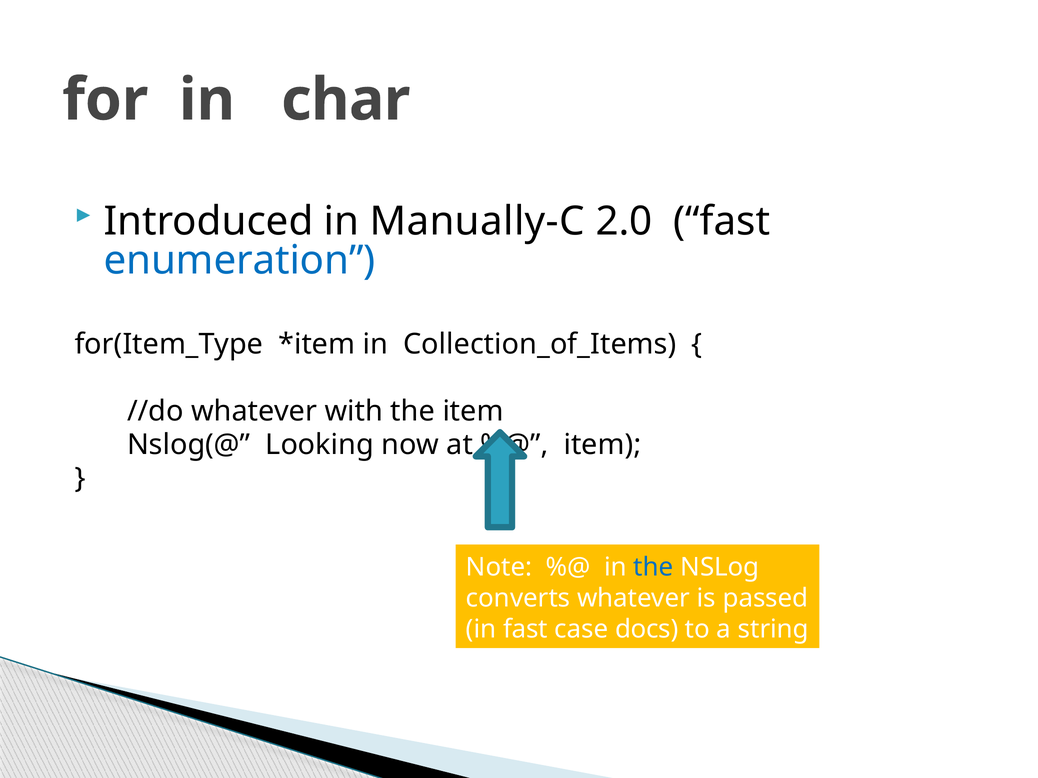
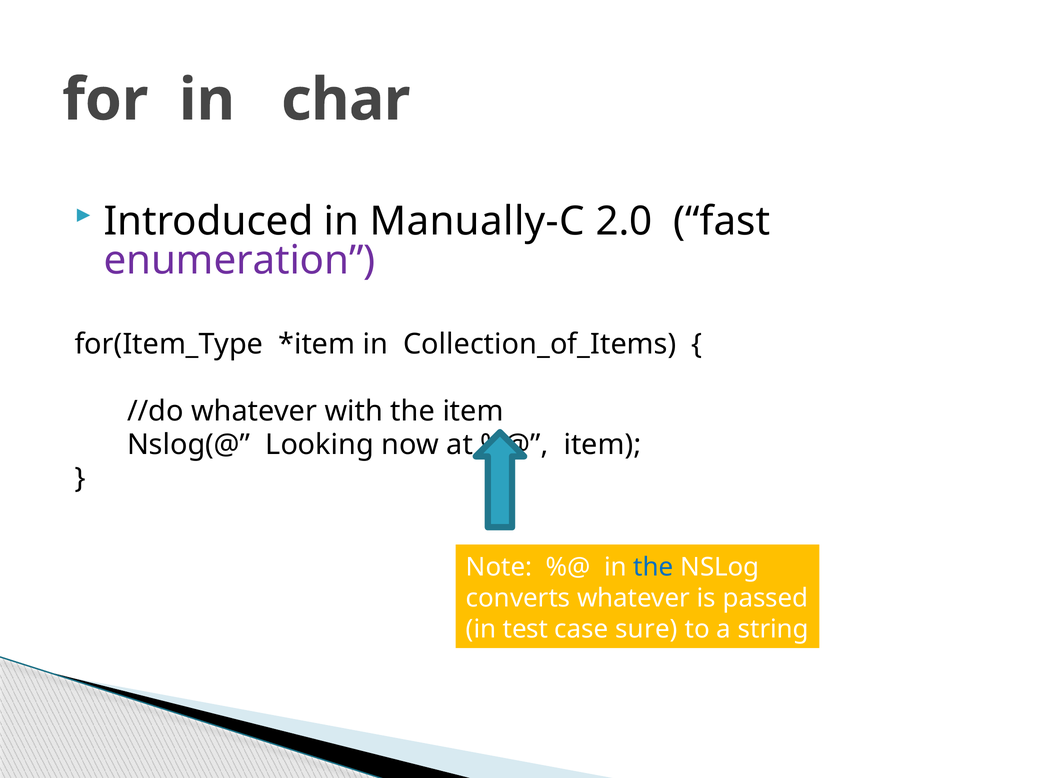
enumeration colour: blue -> purple (240, 261)
in fast: fast -> test (525, 630)
docs: docs -> sure (646, 630)
